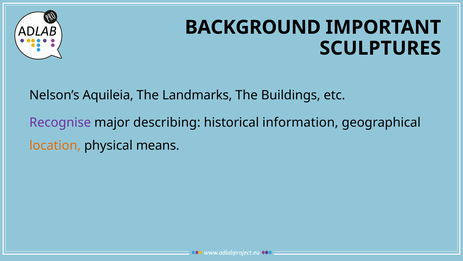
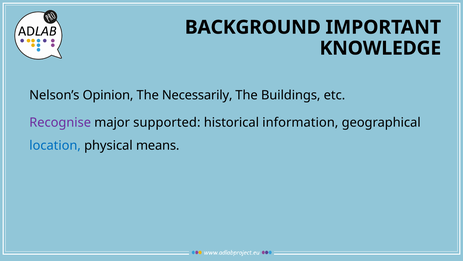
SCULPTURES: SCULPTURES -> KNOWLEDGE (380, 48)
Aquileia: Aquileia -> Opinion (108, 95)
Landmarks: Landmarks -> Necessarily (197, 95)
describing: describing -> supported (167, 122)
location colour: orange -> blue (55, 145)
